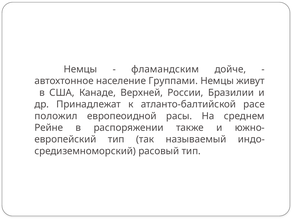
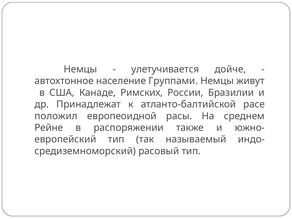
фламандским: фламандским -> улетучивается (165, 69)
Верхней: Верхней -> Римских (142, 93)
